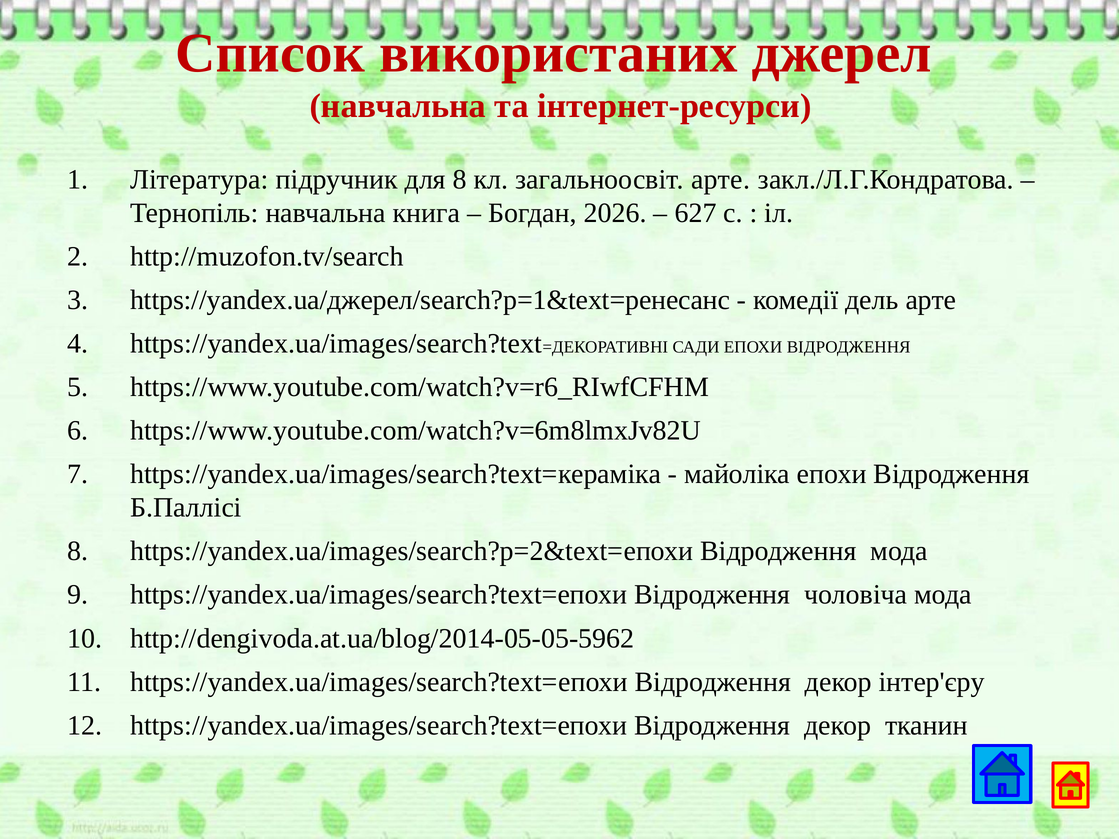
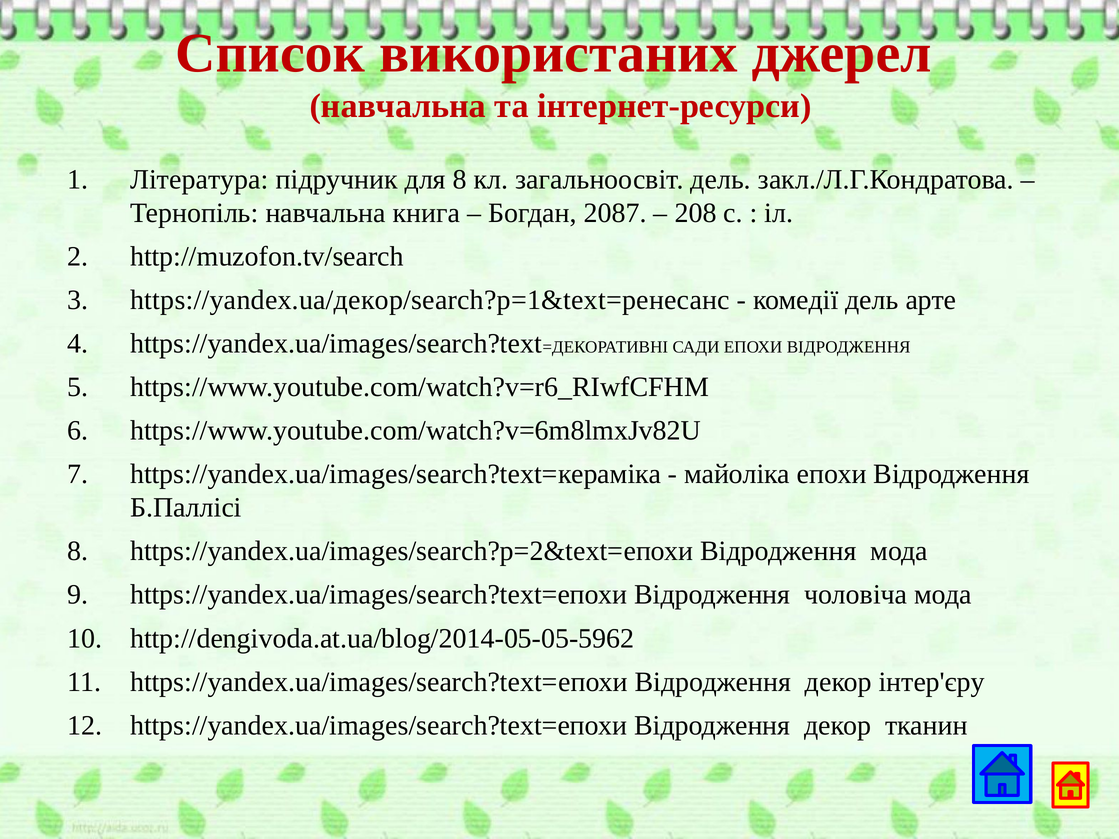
загальноосвіт арте: арте -> дель (721, 180)
2026: 2026 -> 2087 (615, 213)
627: 627 -> 208 (696, 213)
https://yandex.ua/джерел/search?p=1&text=ренесанс: https://yandex.ua/джерел/search?p=1&text=ренесанс -> https://yandex.ua/декор/search?p=1&text=ренесанс (430, 300)
